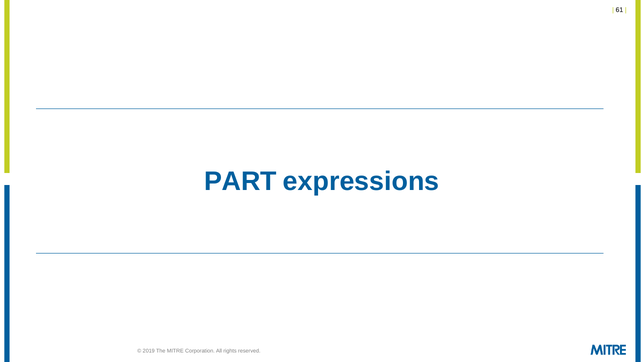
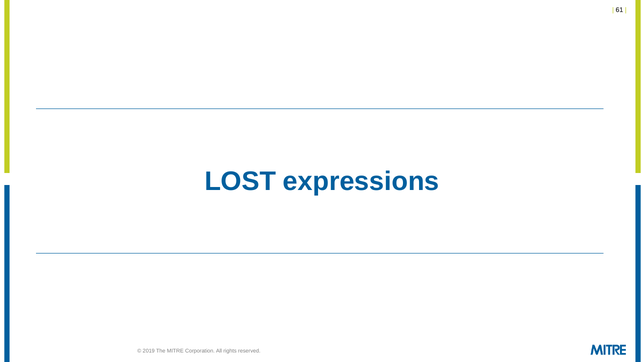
PART: PART -> LOST (240, 181)
